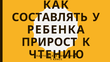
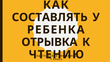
ПРИРОСТ: ПРИРОСТ -> ОТРЫВКА (49, 42)
